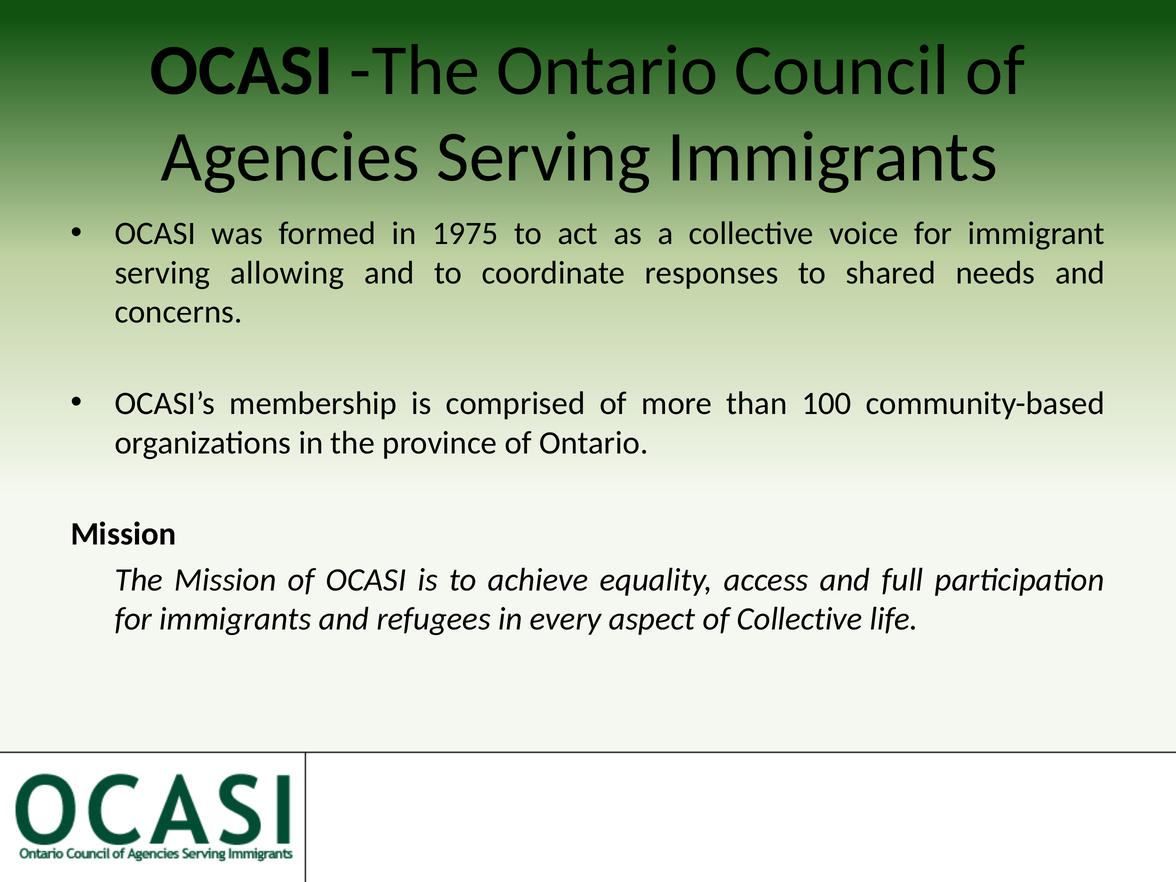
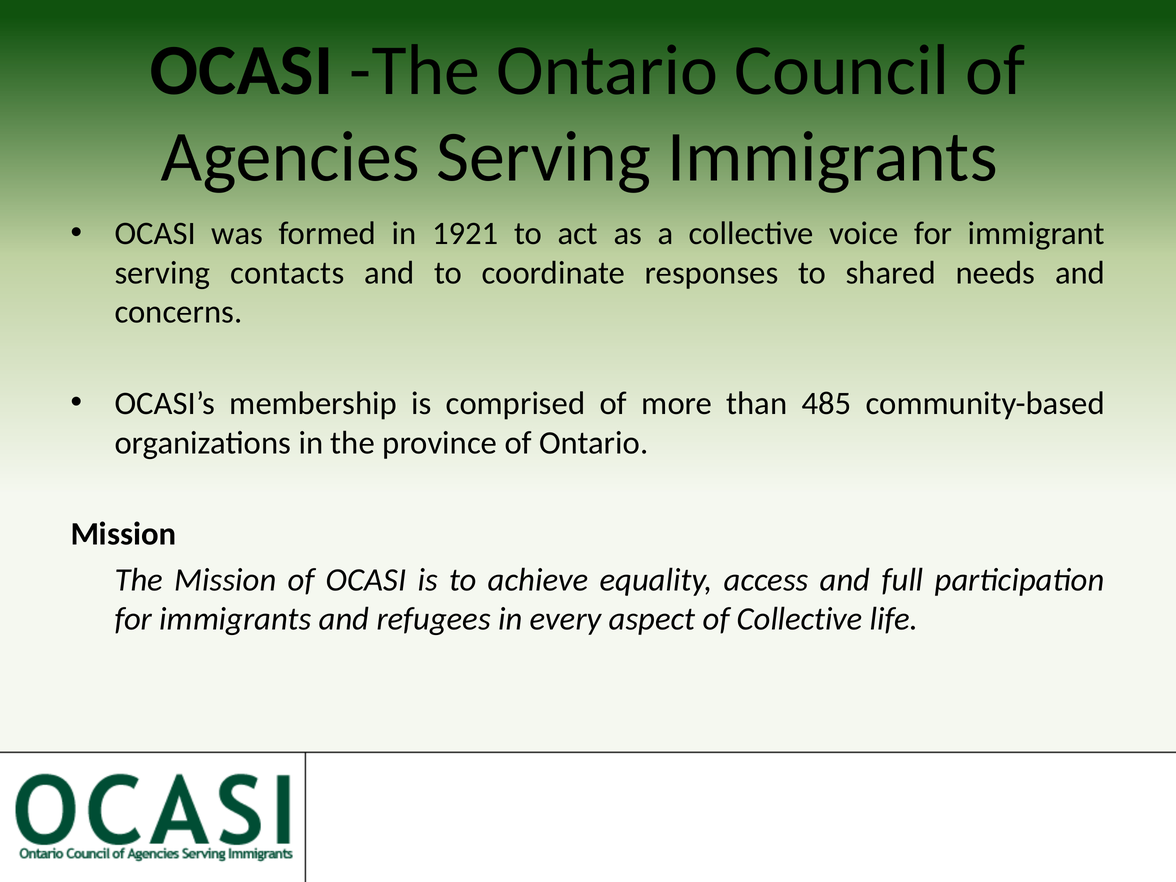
1975: 1975 -> 1921 (465, 234)
allowing: allowing -> contacts (287, 273)
100: 100 -> 485 (826, 403)
